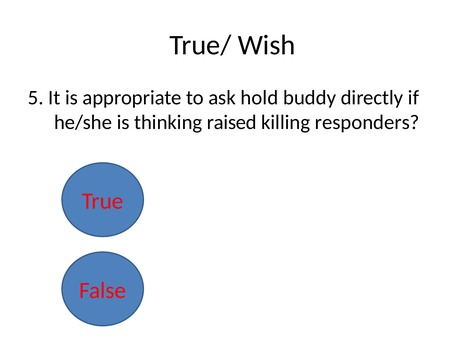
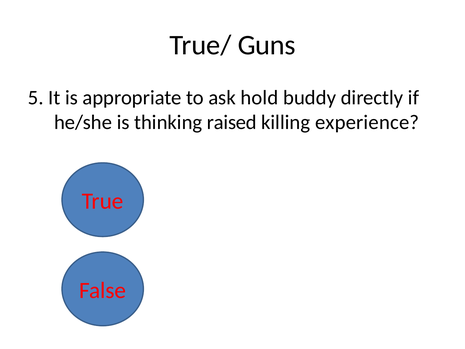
Wish: Wish -> Guns (267, 45)
responders: responders -> experience (367, 122)
